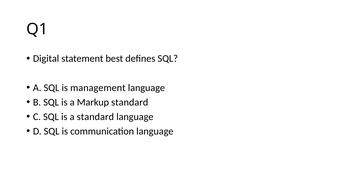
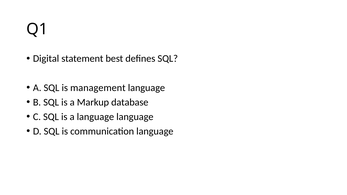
Markup standard: standard -> database (130, 102)
a standard: standard -> language (95, 117)
